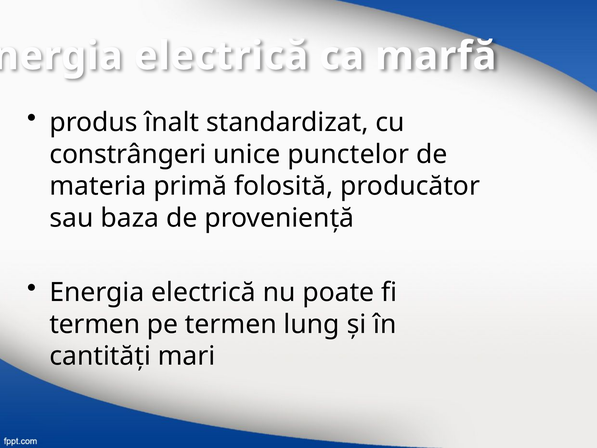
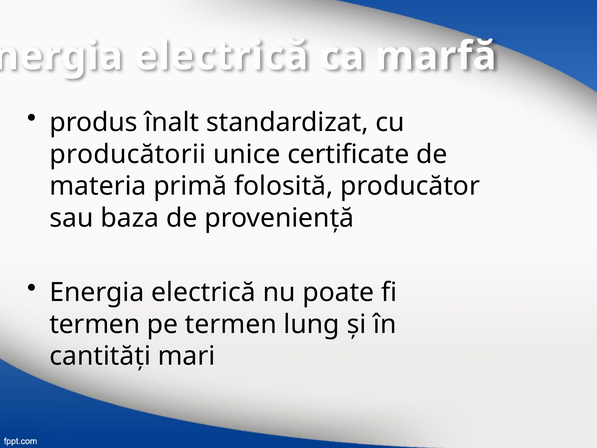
constrângeri: constrângeri -> producătorii (128, 154)
punctelor: punctelor -> certificate (348, 154)
